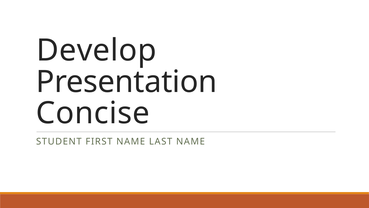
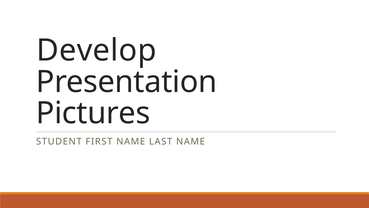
Concise: Concise -> Pictures (93, 113)
